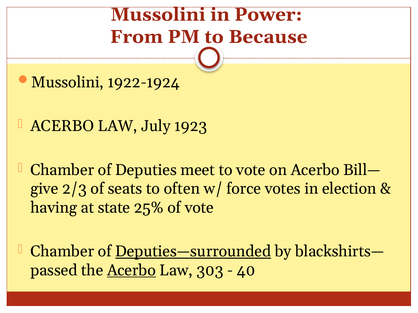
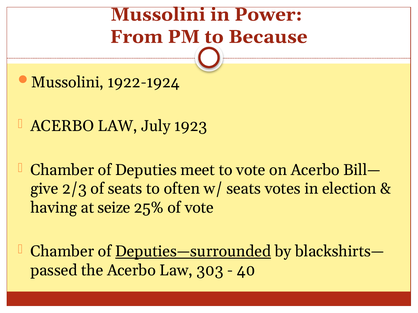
w/ force: force -> seats (244, 189)
state: state -> seize (114, 208)
Acerbo underline: present -> none (131, 271)
